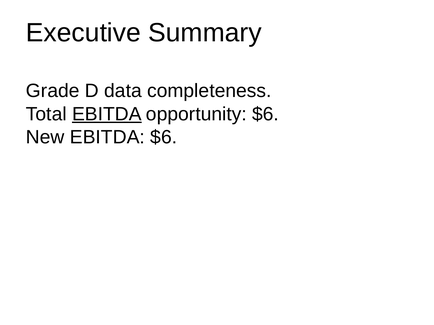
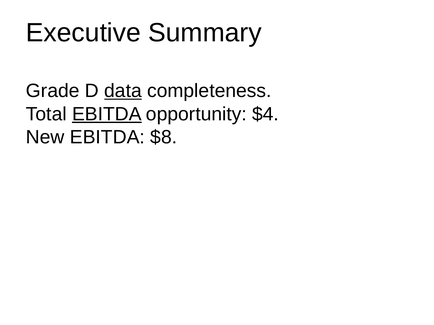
data underline: none -> present (123, 91)
opportunity $6: $6 -> $4 (266, 114)
EBITDA $6: $6 -> $8 (164, 137)
